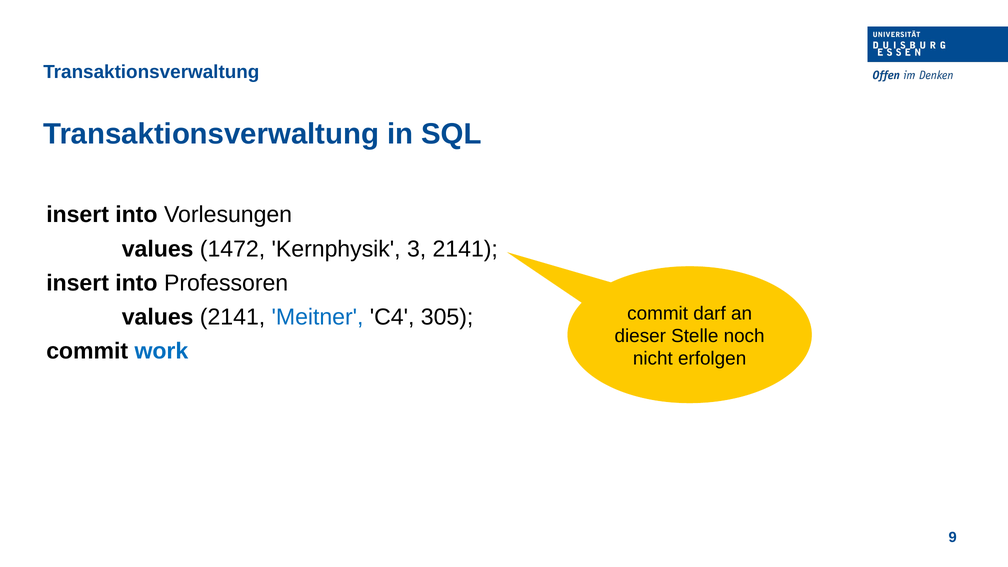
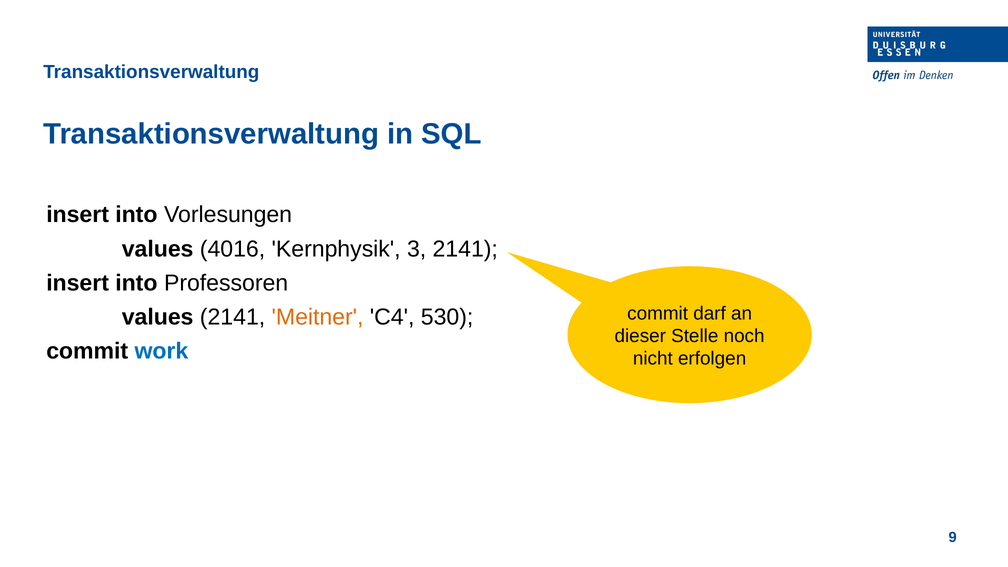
1472: 1472 -> 4016 (233, 249)
Meitner colour: blue -> orange (318, 317)
305: 305 -> 530 (447, 317)
